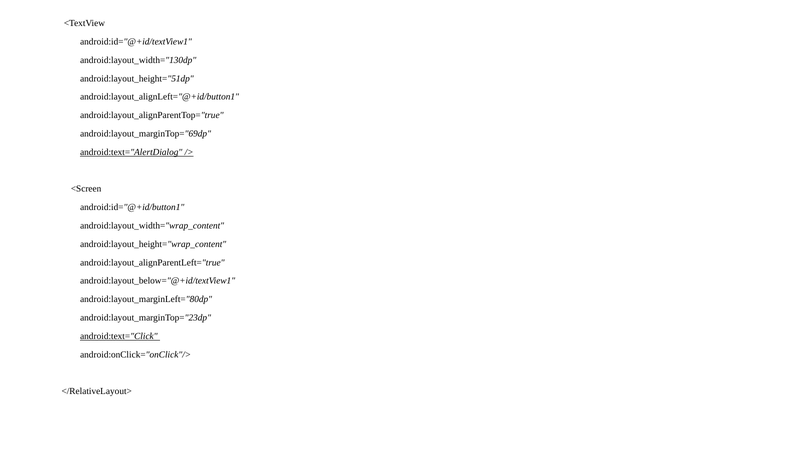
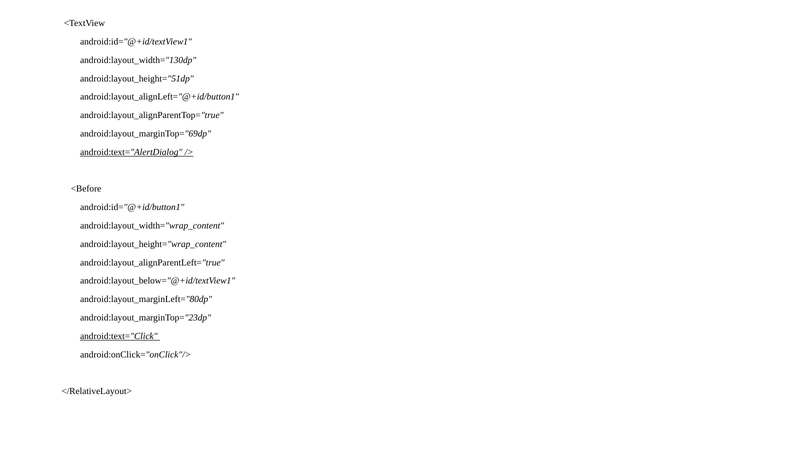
<Screen: <Screen -> <Before (86, 189)
